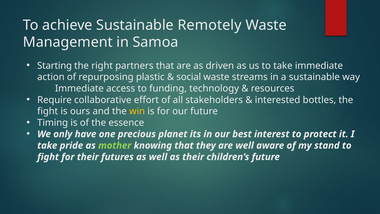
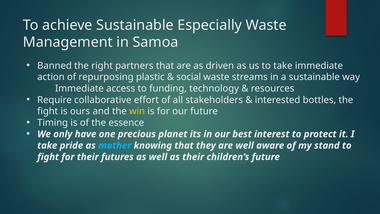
Remotely: Remotely -> Especially (210, 25)
Starting: Starting -> Banned (54, 66)
mother colour: light green -> light blue (115, 145)
